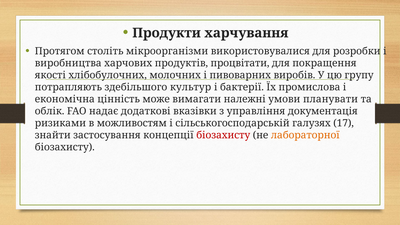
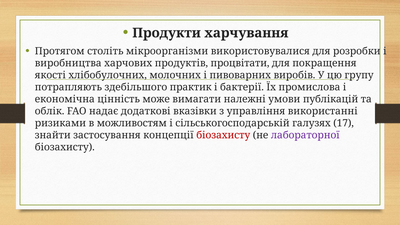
культур: культур -> практик (191, 87)
планувати: планувати -> публікацій (331, 99)
документація: документація -> використанні (323, 111)
лабораторної colour: orange -> purple (305, 135)
